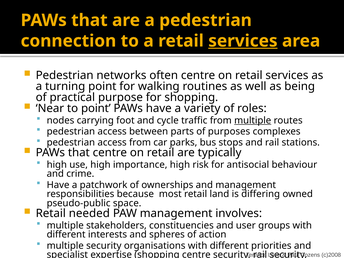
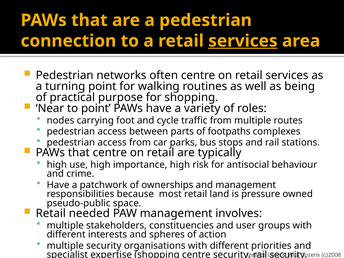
multiple underline: present -> none (253, 120)
purposes: purposes -> footpaths (229, 131)
differing: differing -> pressure (261, 194)
